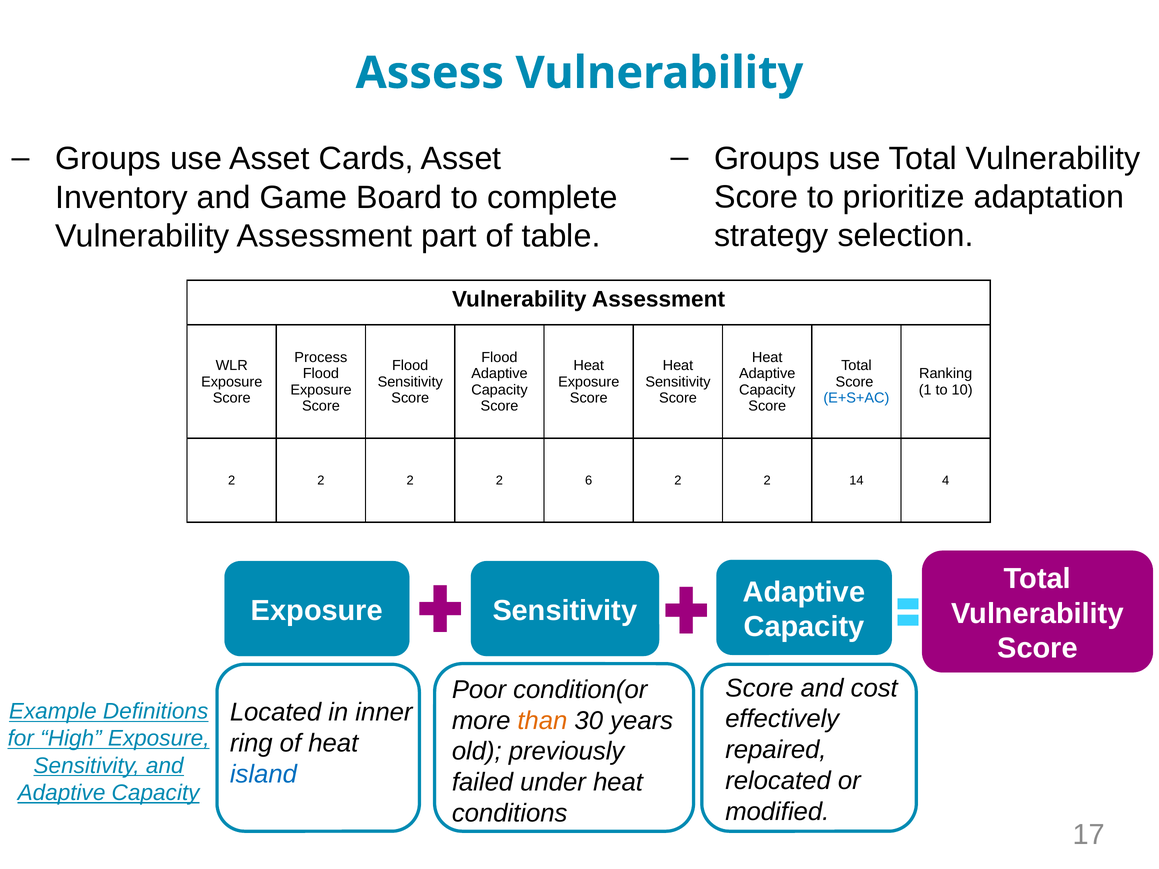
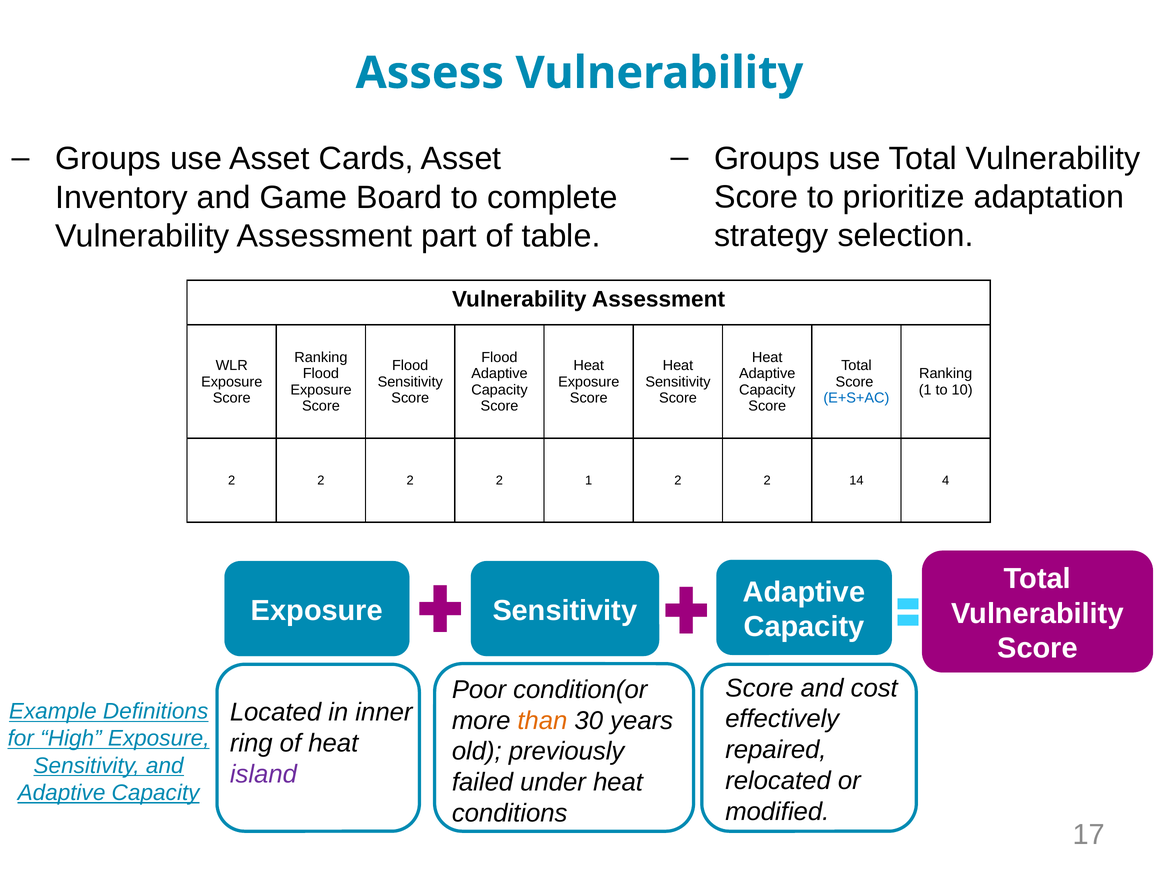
Process: Process -> Ranking (321, 357)
2 6: 6 -> 1 (589, 481)
island colour: blue -> purple (263, 774)
